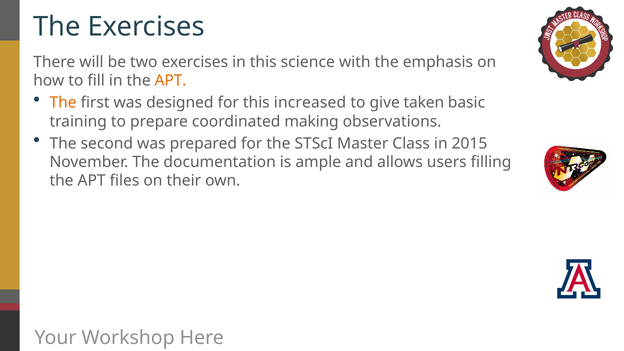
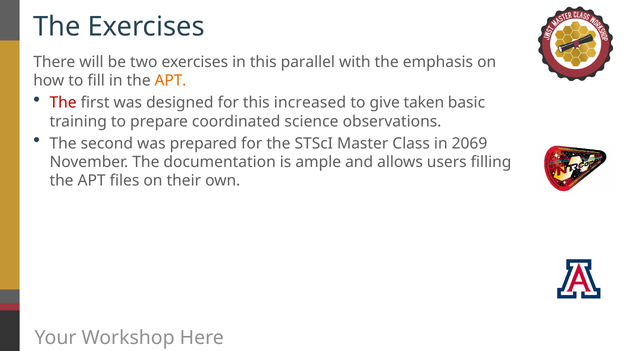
science: science -> parallel (308, 62)
The colour: orange -> red (63, 103)
making: making -> science (312, 121)
2015: 2015 -> 2069 (470, 143)
